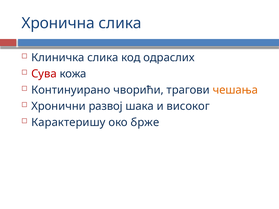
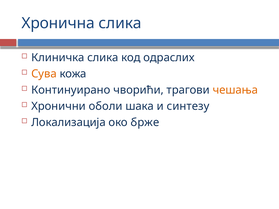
Сува colour: red -> orange (44, 74)
развој: развој -> оболи (106, 106)
високог: високог -> синтезу (188, 106)
Карактеришу: Карактеришу -> Локализација (68, 123)
